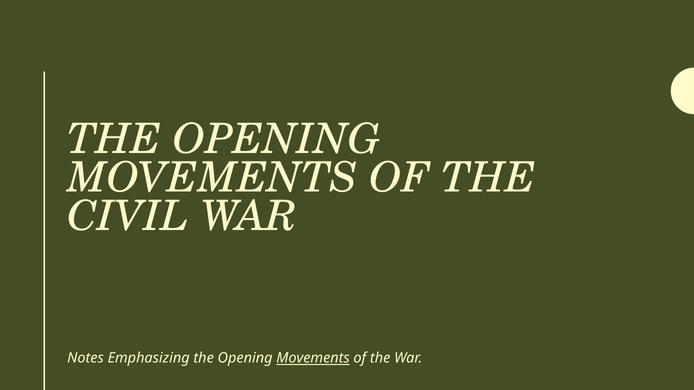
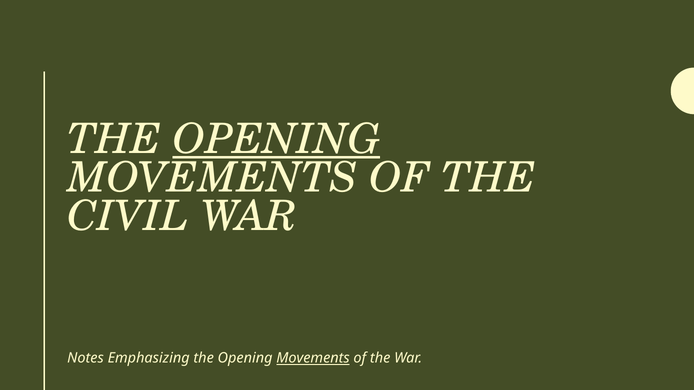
OPENING underline: none -> present (276, 140)
